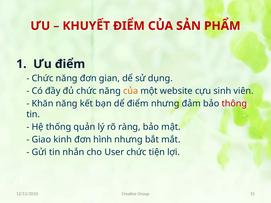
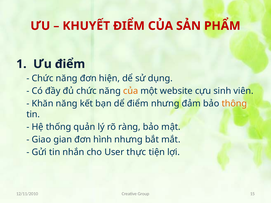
gian: gian -> hiện (109, 78)
thông colour: red -> orange (234, 104)
kinh: kinh -> gian (63, 140)
User chức: chức -> thực (136, 152)
